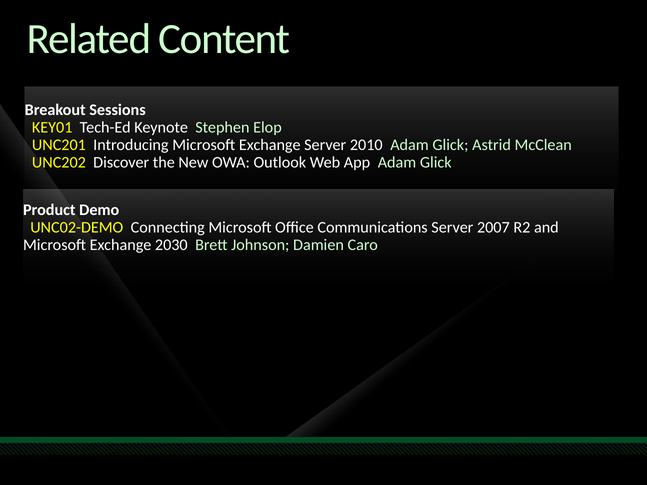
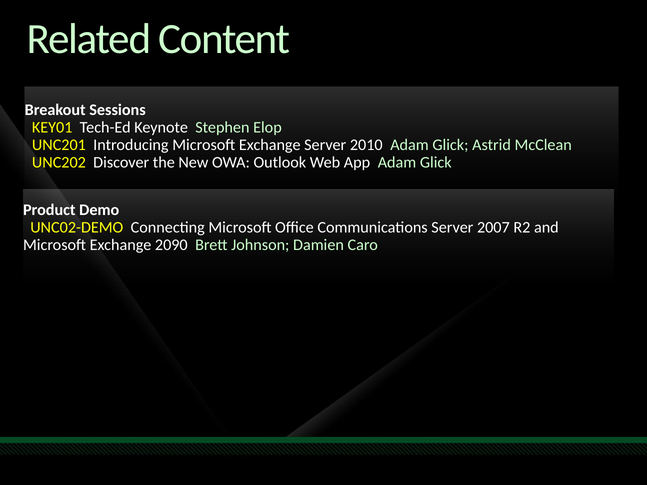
2030: 2030 -> 2090 (171, 245)
